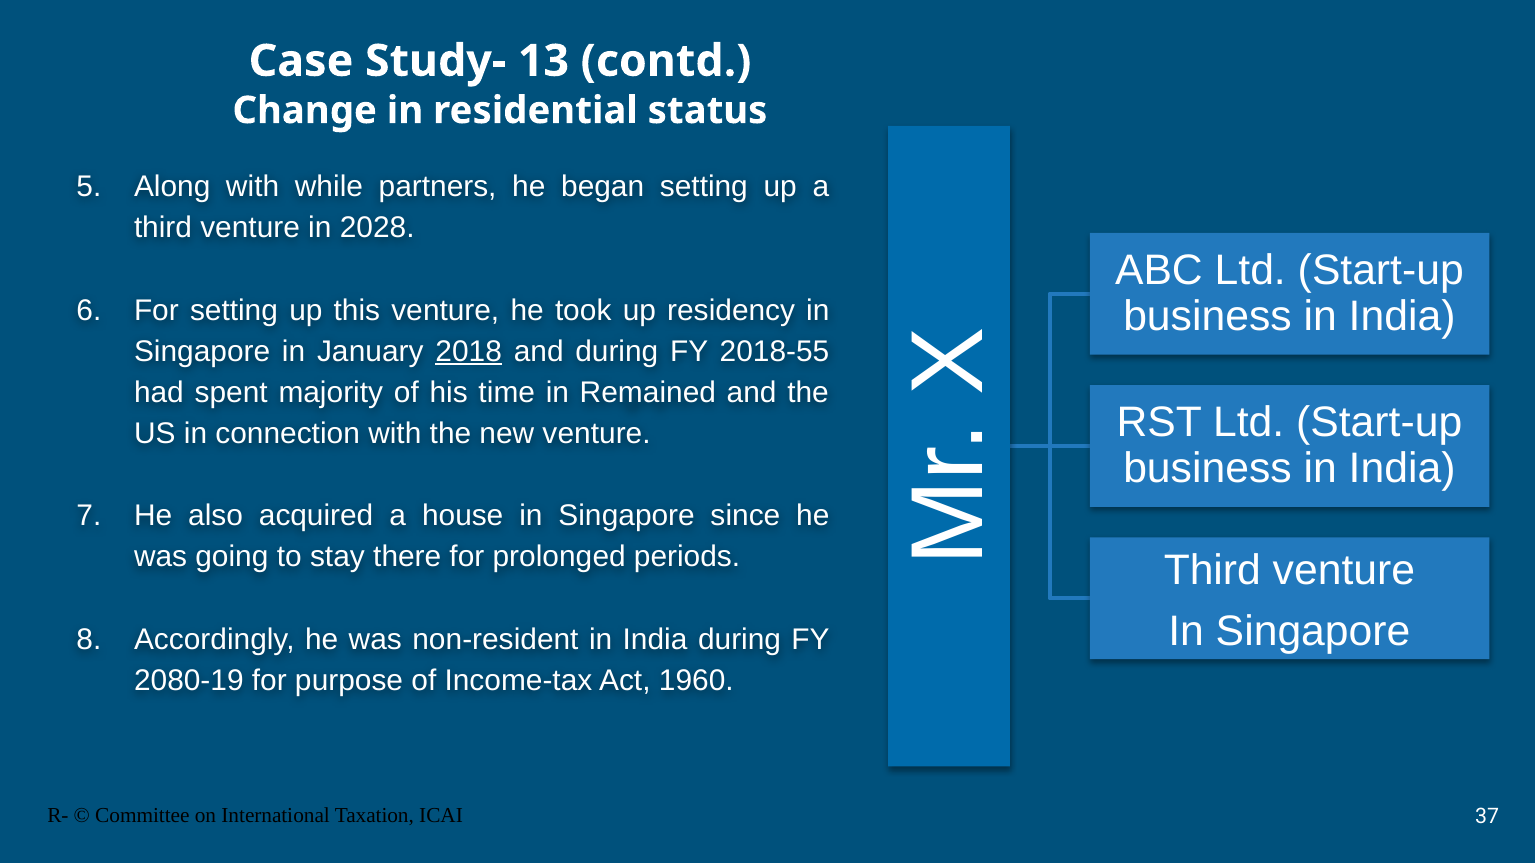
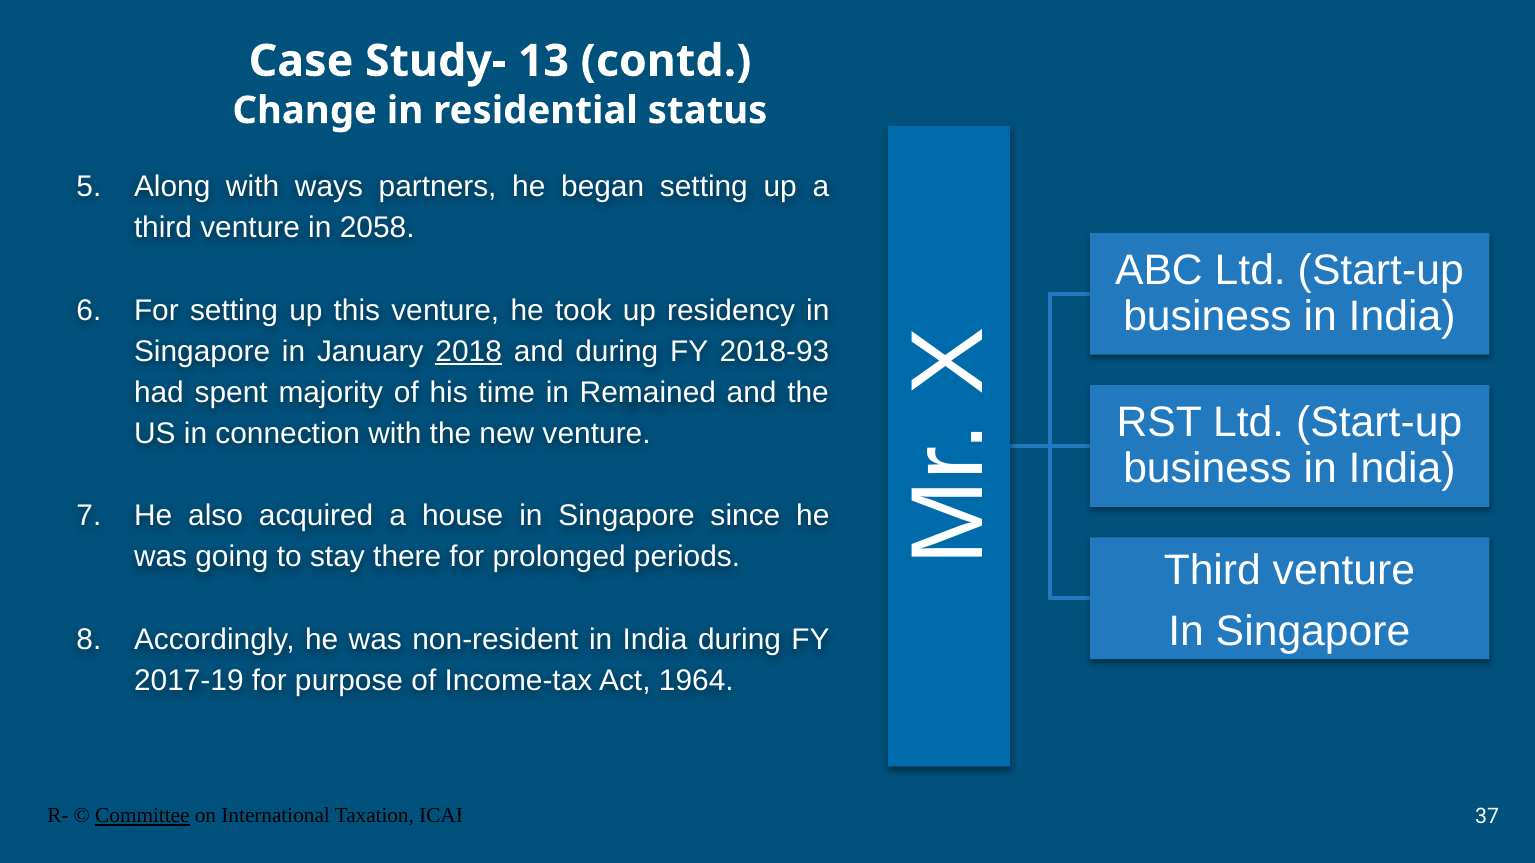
while: while -> ways (329, 187)
2028: 2028 -> 2058 (377, 228)
2018-55: 2018-55 -> 2018-93 (775, 352)
2080-19: 2080-19 -> 2017-19 (189, 681)
1960: 1960 -> 1964 (696, 681)
Committee underline: none -> present (142, 816)
